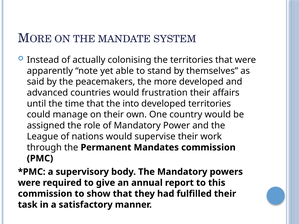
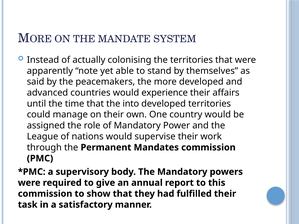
frustration: frustration -> experience (165, 93)
